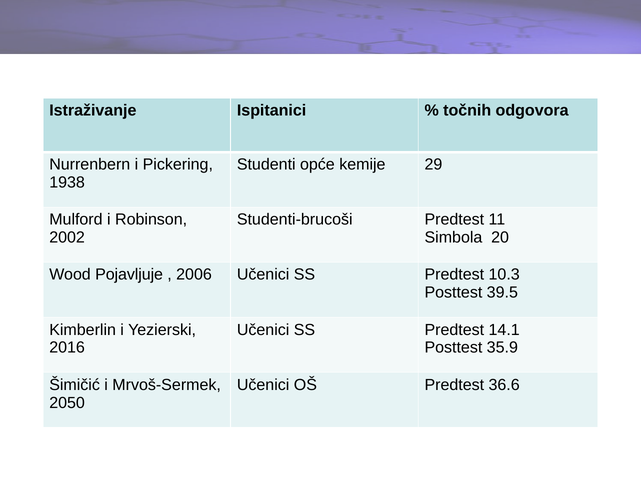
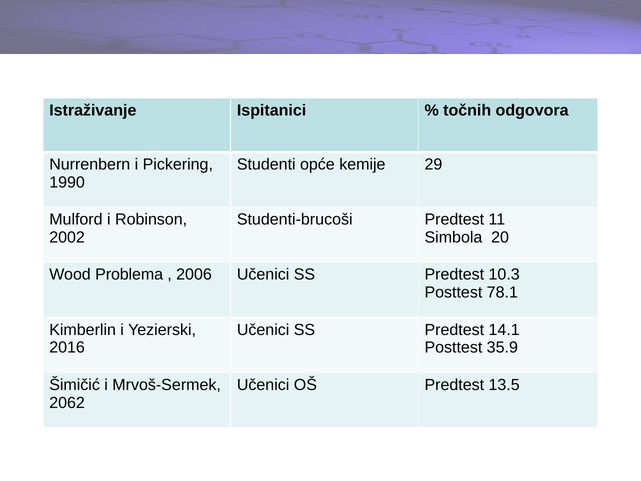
1938: 1938 -> 1990 (67, 182)
Pojavljuje: Pojavljuje -> Problema (129, 275)
39.5: 39.5 -> 78.1 (502, 292)
36.6: 36.6 -> 13.5 (504, 385)
2050: 2050 -> 2062 (67, 403)
